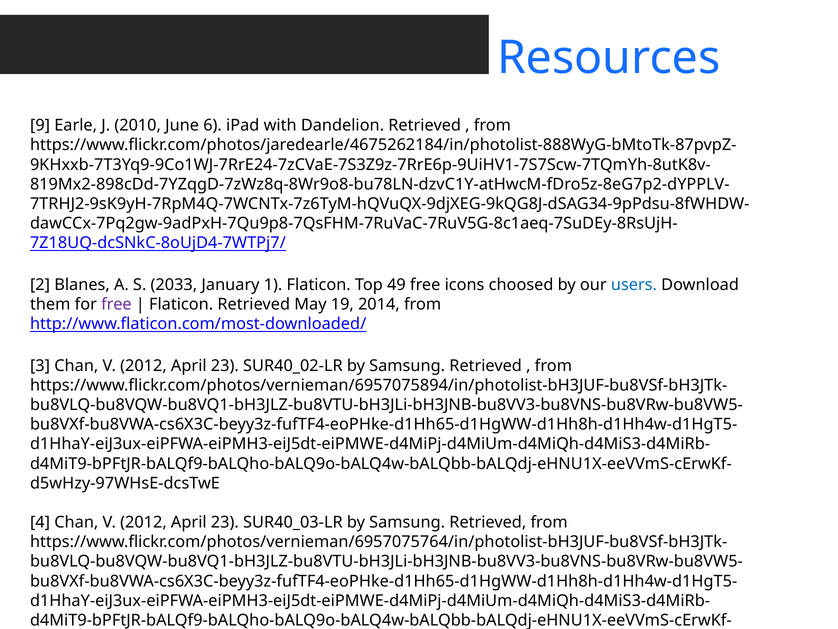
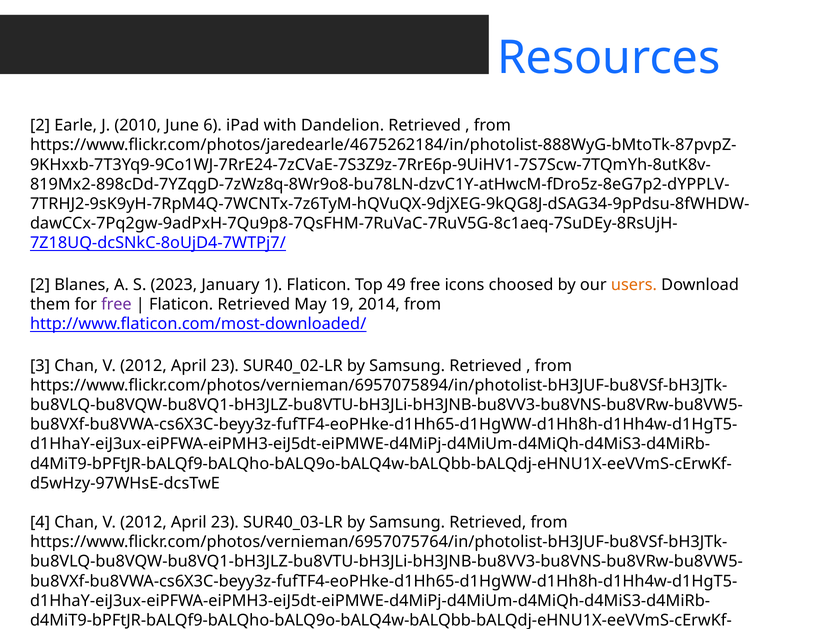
9: 9 -> 2 (40, 125)
2033: 2033 -> 2023 (174, 285)
users colour: blue -> orange (634, 285)
